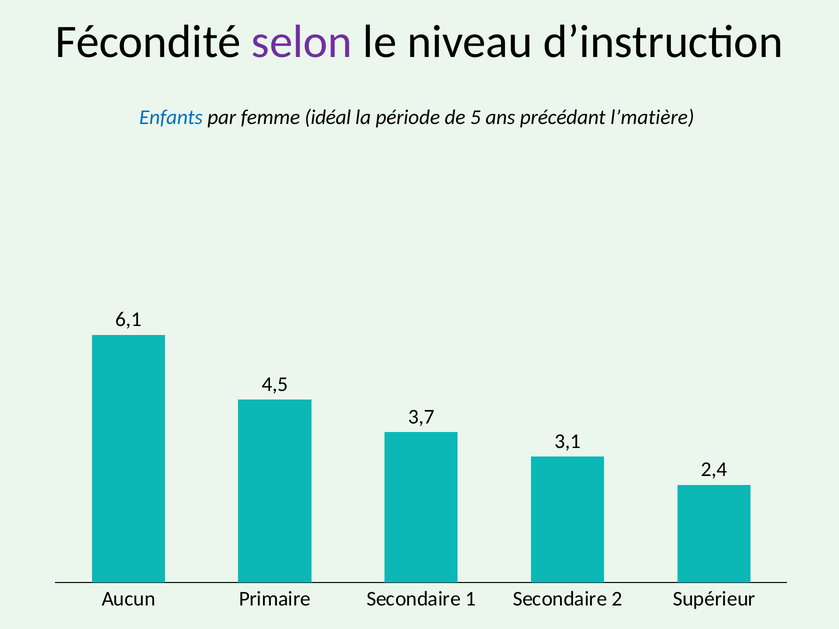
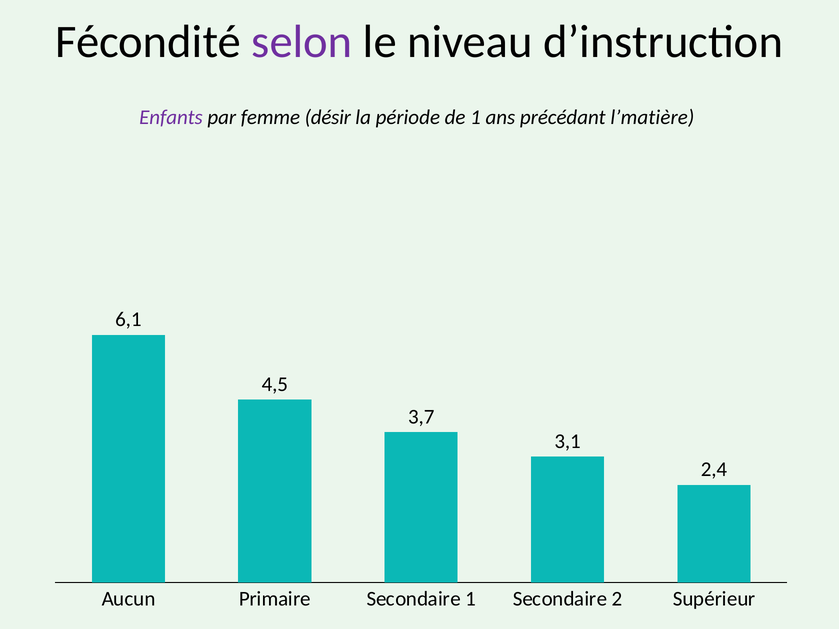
Enfants colour: blue -> purple (171, 117)
idéal: idéal -> désir (328, 117)
de 5: 5 -> 1 (476, 117)
